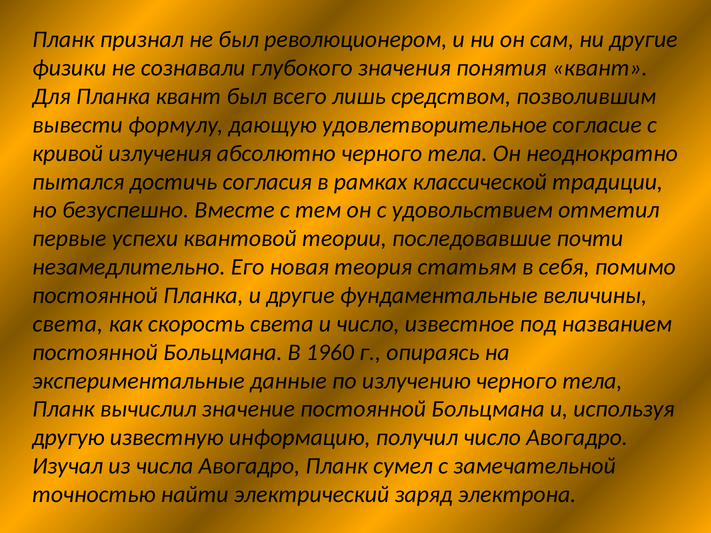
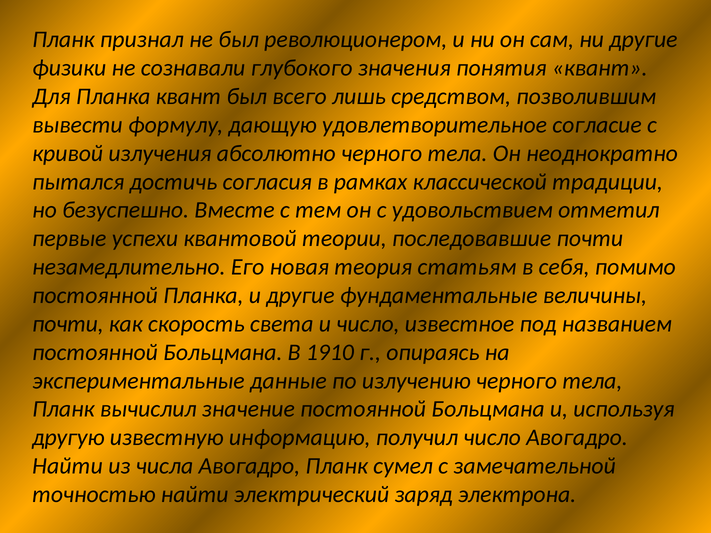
света: света -> почти (68, 324)
1960: 1960 -> 1910 (330, 352)
Изучал: Изучал -> Найти (67, 466)
